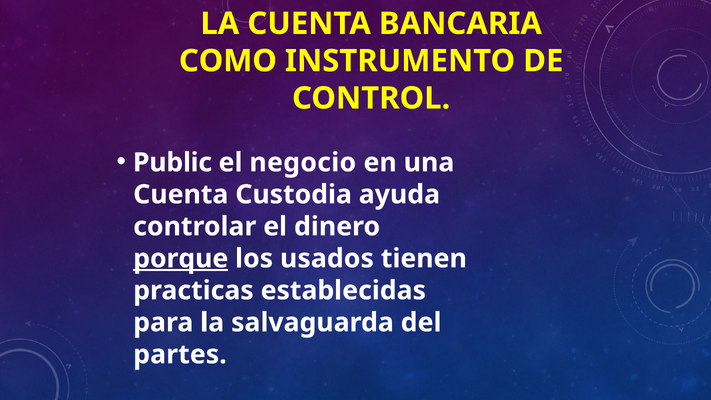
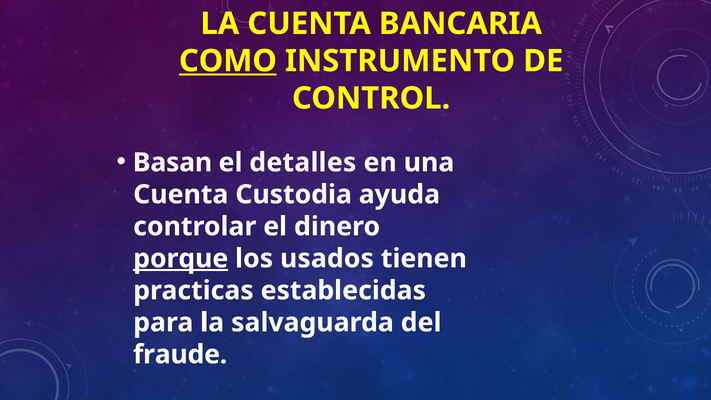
COMO underline: none -> present (228, 61)
Public: Public -> Basan (173, 163)
negocio: negocio -> detalles (303, 163)
partes: partes -> fraude (180, 355)
